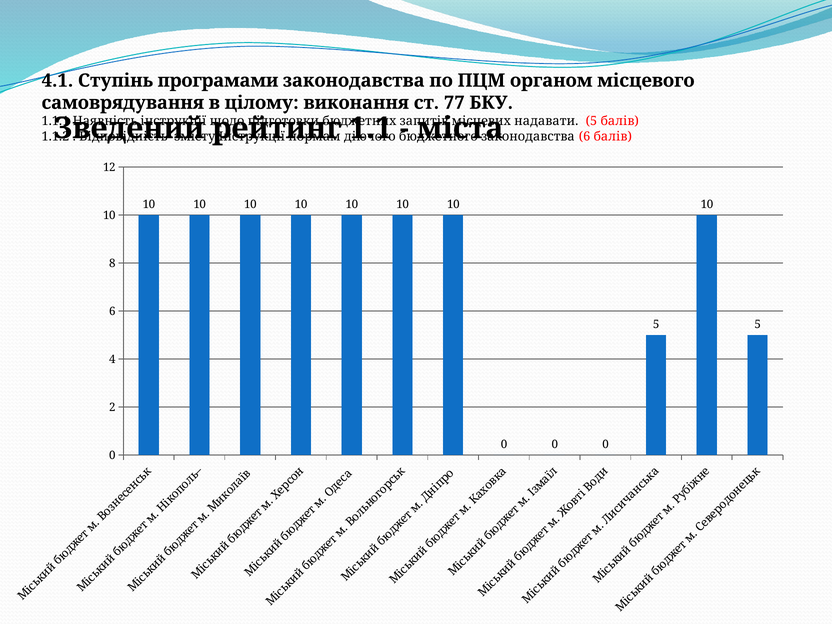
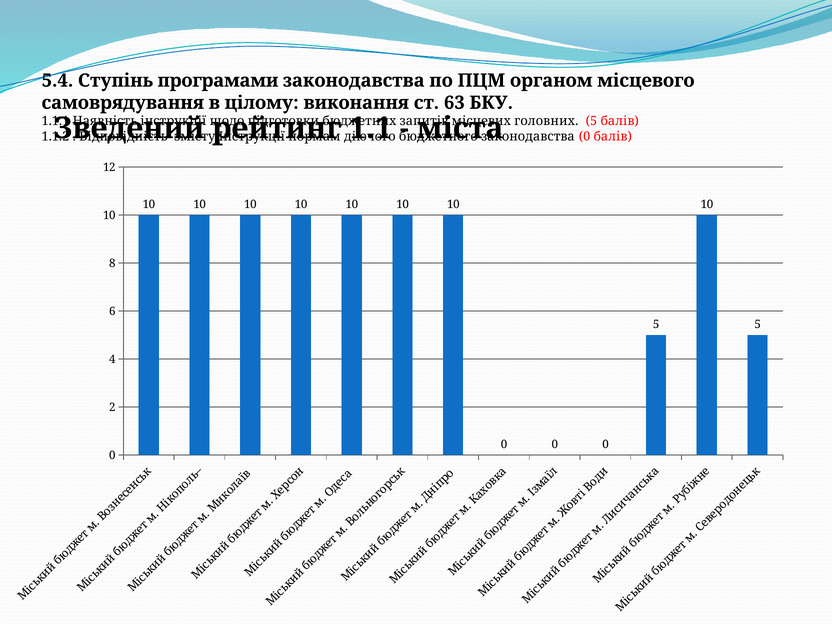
4.1: 4.1 -> 5.4 (57, 81)
77: 77 -> 63 (454, 103)
надавати: надавати -> головних (546, 121)
законодавства 6: 6 -> 0 (585, 136)
